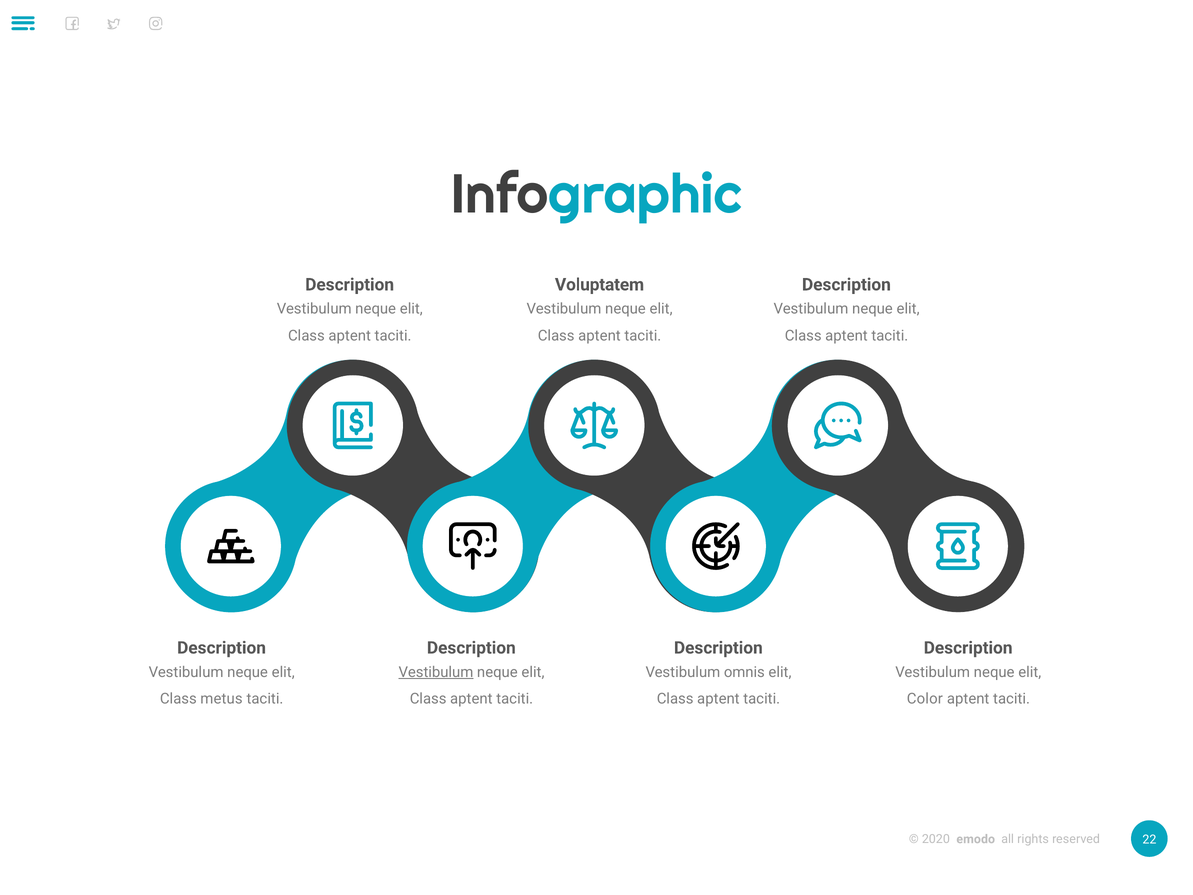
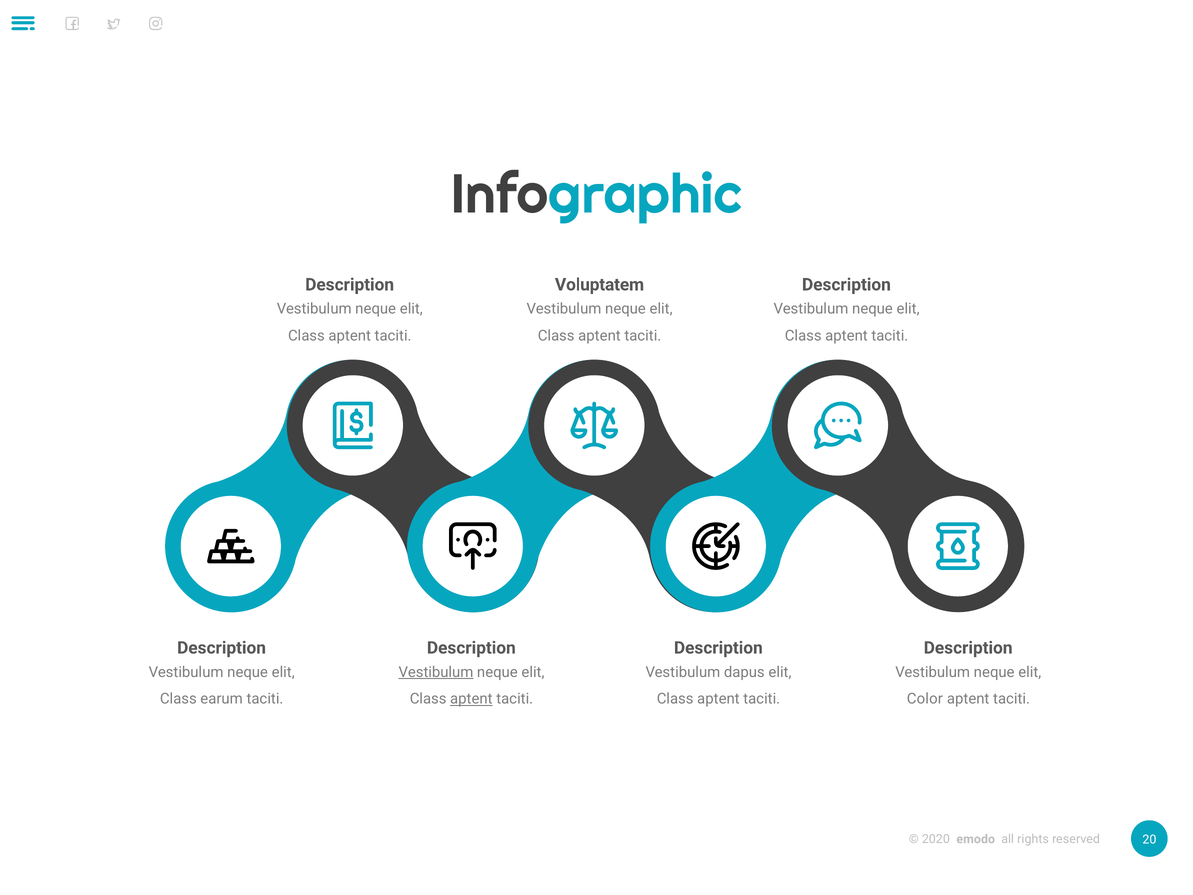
omnis: omnis -> dapus (744, 672)
metus: metus -> earum (222, 699)
aptent underline: none -> present (471, 699)
22: 22 -> 20 (1149, 839)
